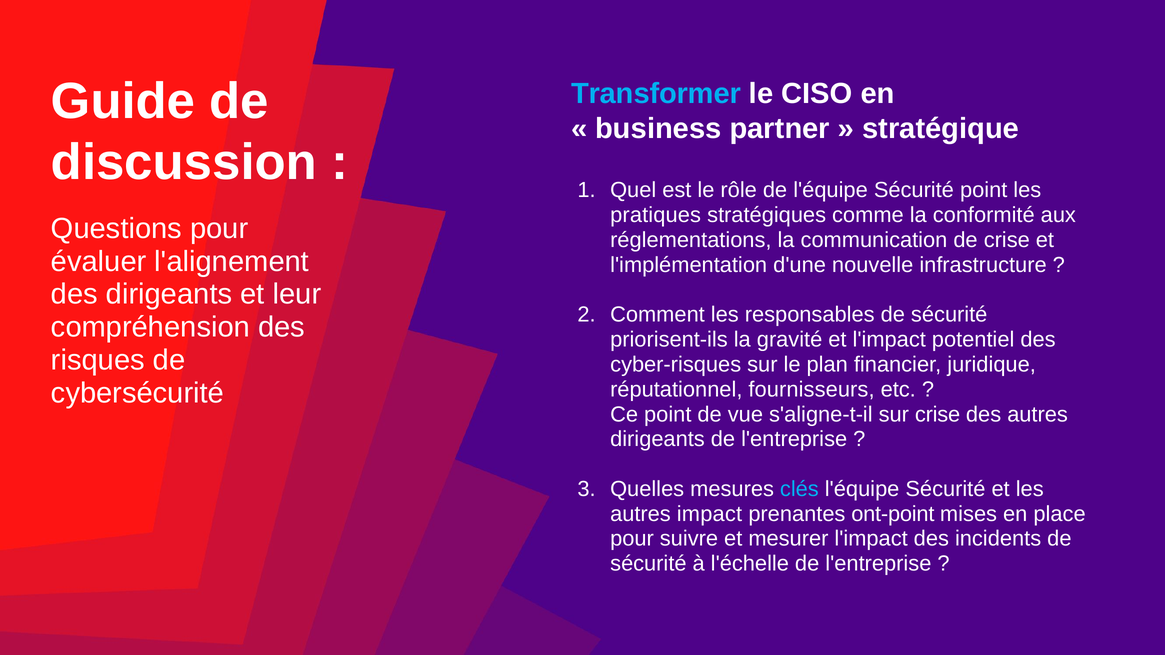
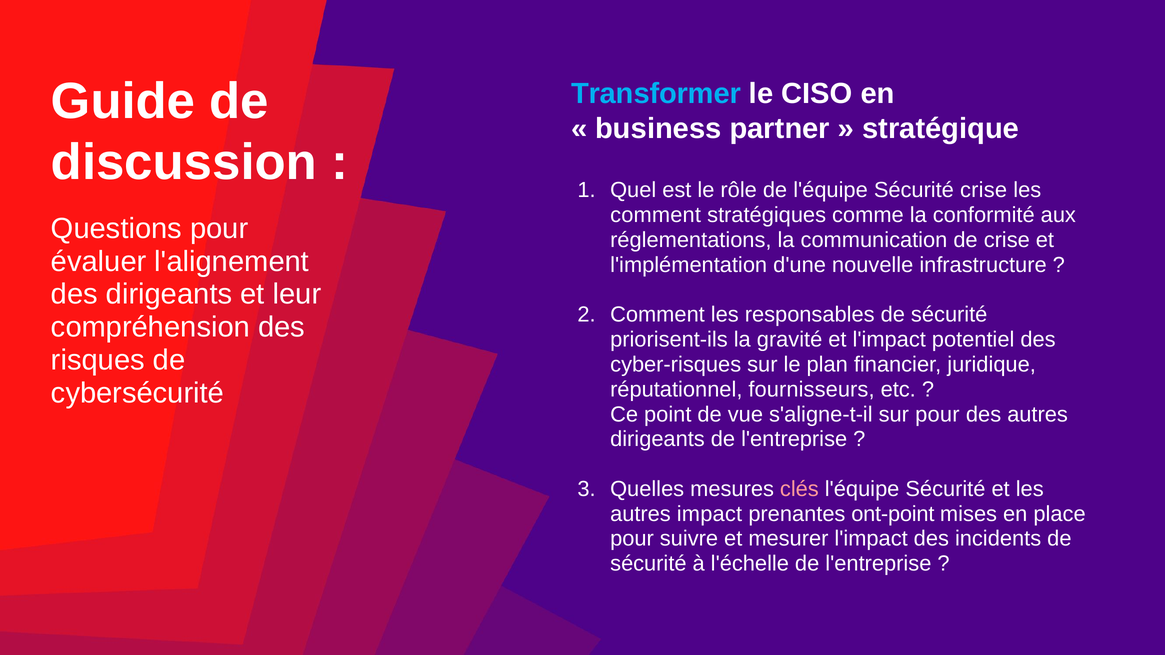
Sécurité point: point -> crise (984, 190)
pratiques: pratiques -> comment (656, 215)
sur crise: crise -> pour (937, 414)
clés colour: light blue -> pink (799, 489)
